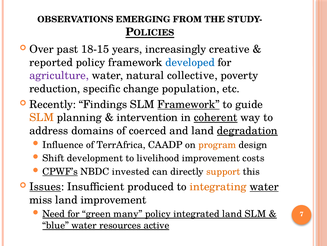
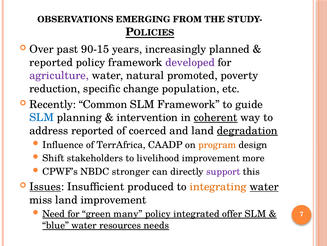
18-15: 18-15 -> 90-15 (95, 49)
creative: creative -> planned (229, 49)
developed colour: blue -> purple (190, 62)
collective: collective -> promoted (192, 75)
Findings: Findings -> Common (103, 104)
Framework underline: present -> none (189, 104)
SLM colour: orange -> blue (42, 117)
address domains: domains -> reported (93, 130)
development: development -> stakeholders (95, 158)
costs: costs -> more (254, 158)
CPWF’s underline: present -> none (60, 171)
invested: invested -> stronger (131, 171)
support colour: orange -> purple (223, 171)
integrated land: land -> offer (232, 213)
active: active -> needs (156, 225)
